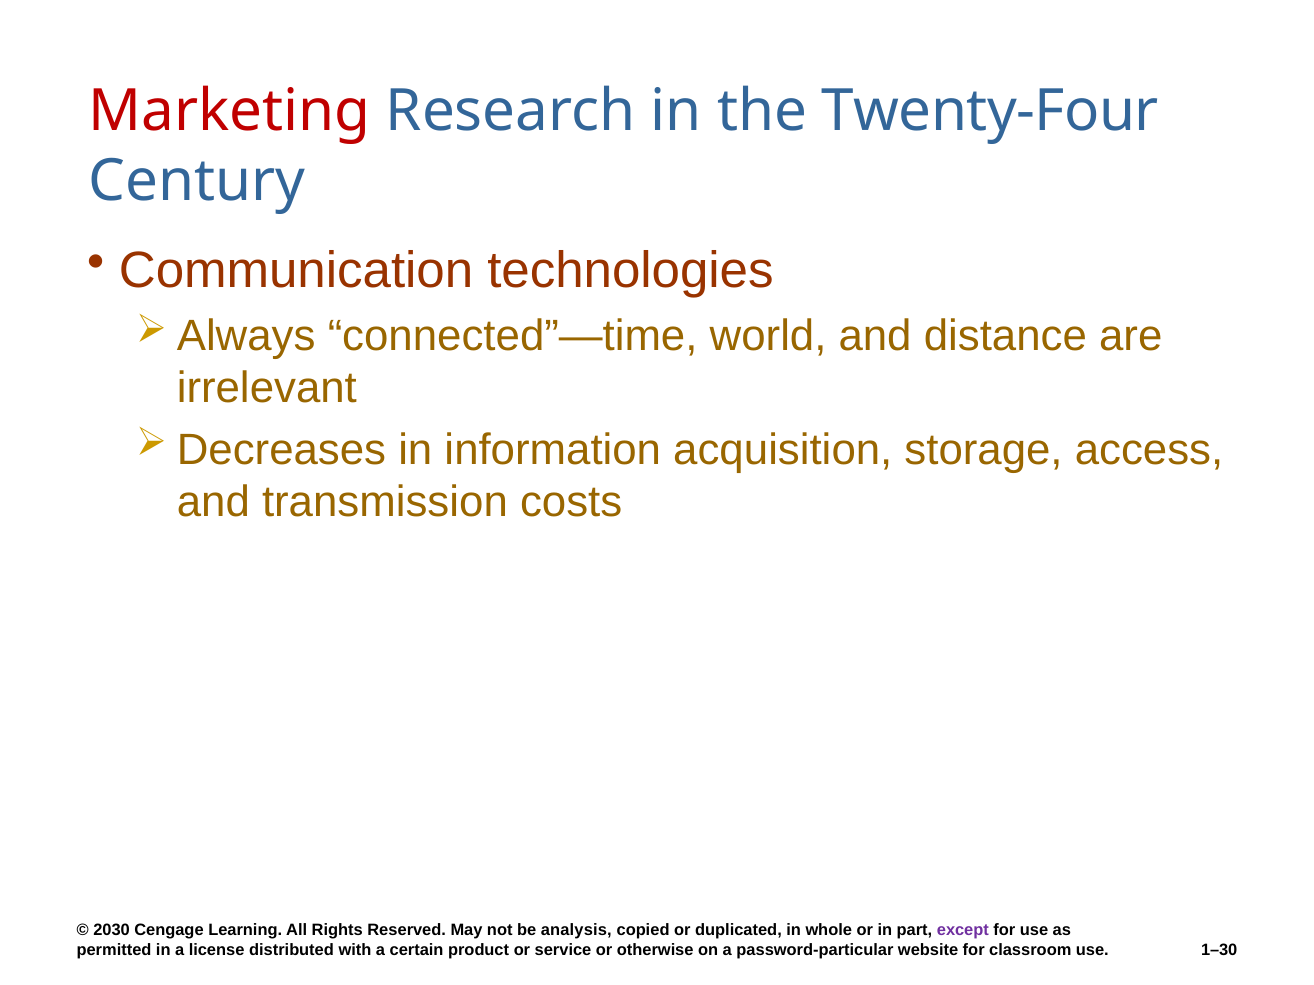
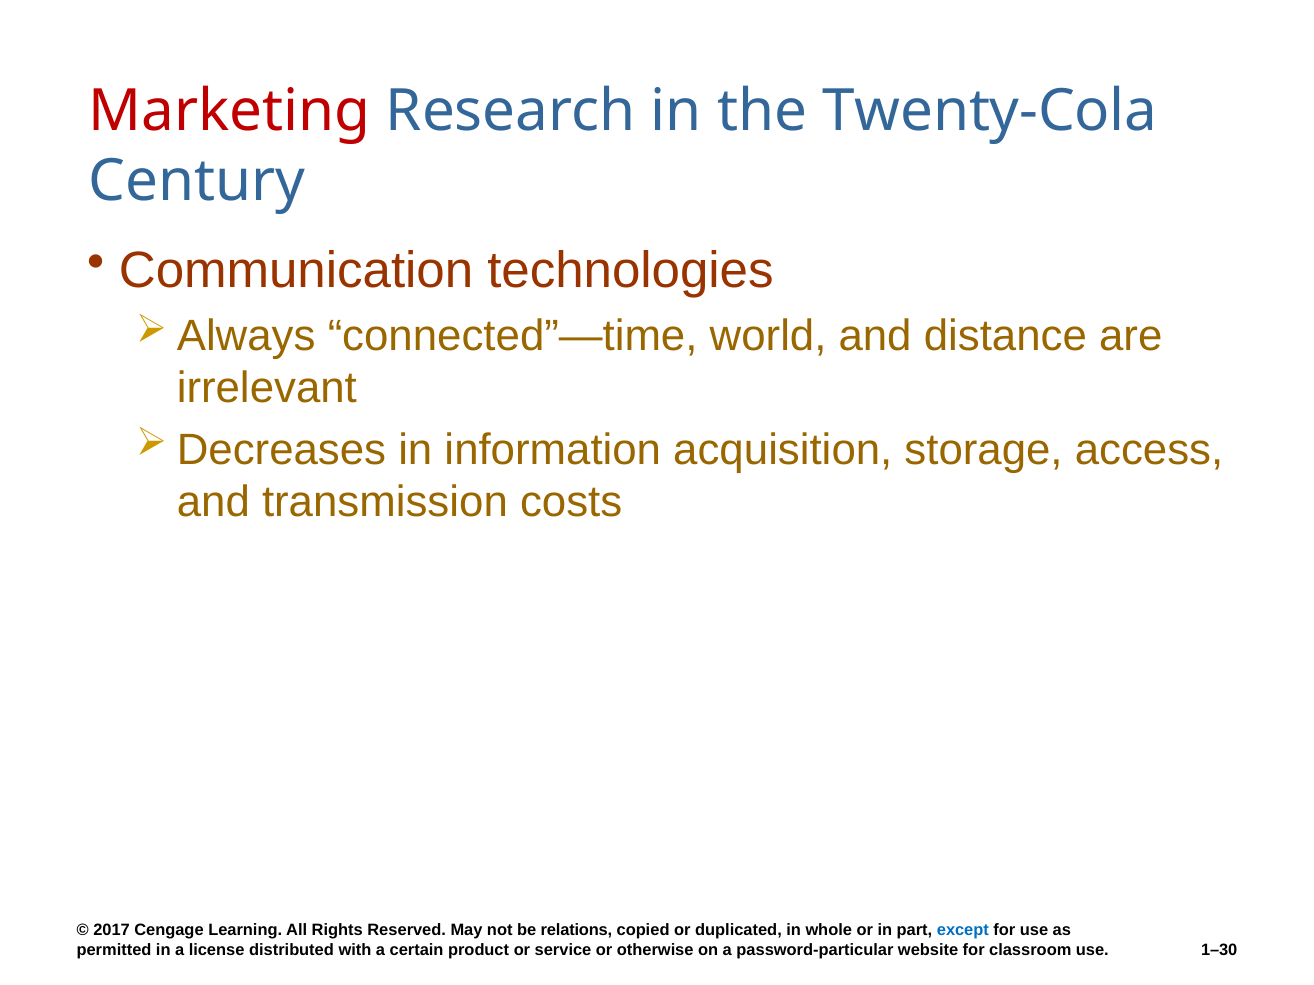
Twenty-Four: Twenty-Four -> Twenty-Cola (990, 111)
2030: 2030 -> 2017 (112, 931)
analysis: analysis -> relations (576, 931)
except colour: purple -> blue (963, 931)
